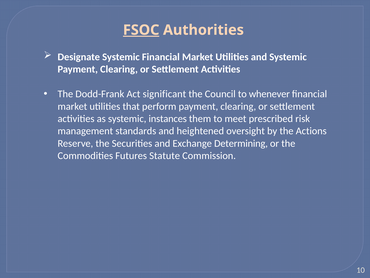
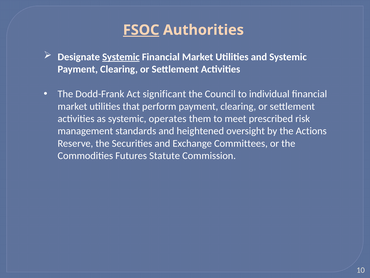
Systemic underline: none -> present (121, 57)
whenever: whenever -> individual (269, 94)
instances: instances -> operates (168, 119)
Determining: Determining -> Committees (241, 143)
